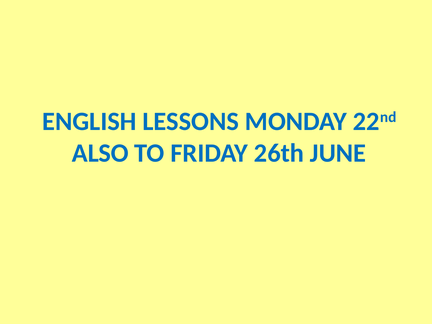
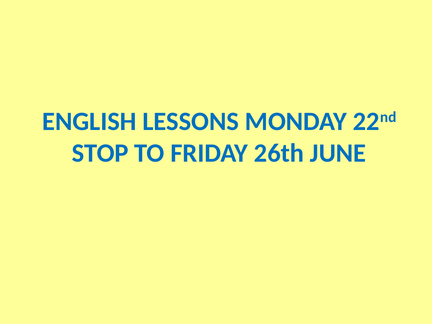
ALSO: ALSO -> STOP (100, 153)
